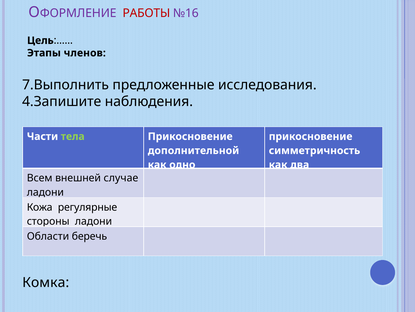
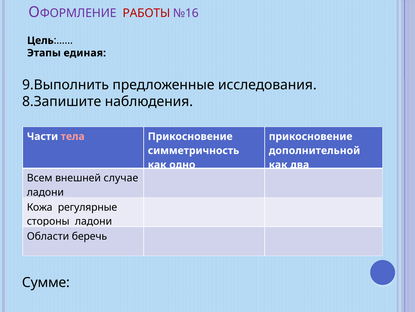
членов: членов -> единая (85, 53)
7.Выполнить: 7.Выполнить -> 9.Выполнить (66, 85)
4.Запишите: 4.Запишите -> 8.Запишите (62, 101)
тела colour: light green -> pink (73, 136)
дополнительной: дополнительной -> симметричность (194, 150)
симметричность: симметричность -> дополнительной (314, 150)
Комка: Комка -> Сумме (46, 282)
